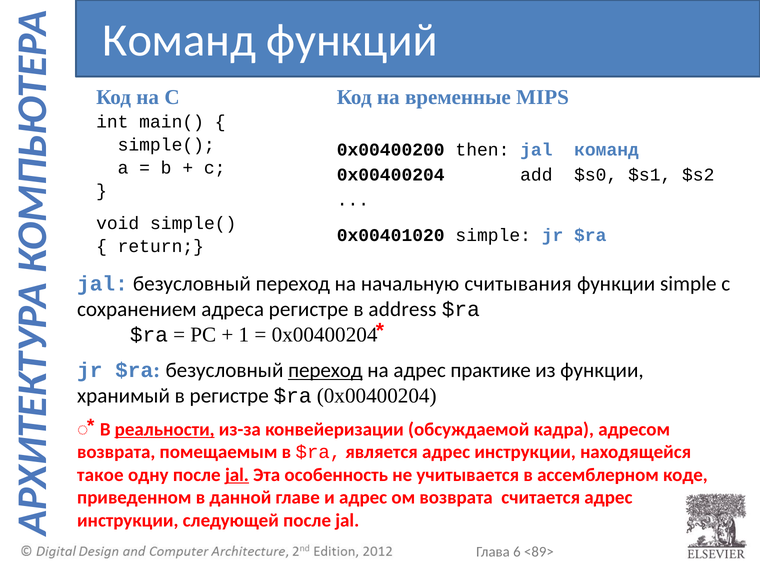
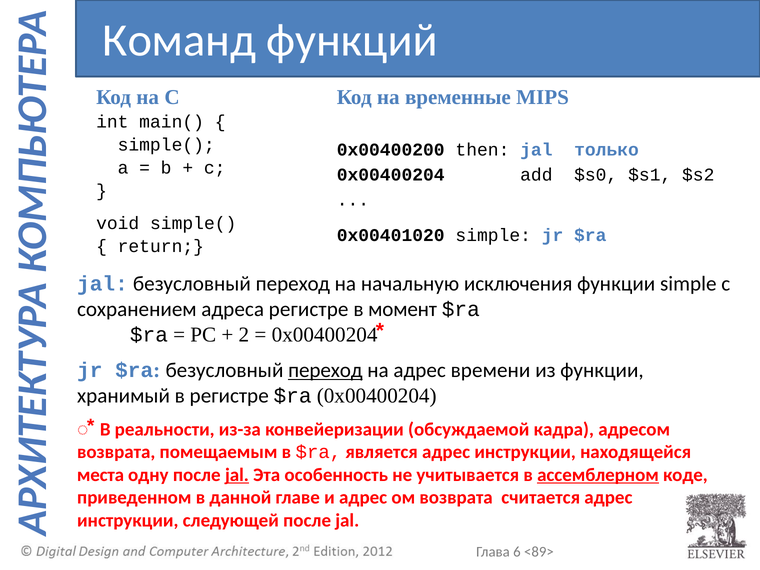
команд: команд -> только (607, 150)
считывания: считывания -> исключения (518, 284)
address: address -> момент (403, 309)
1: 1 -> 2 (244, 335)
практике: практике -> времени (491, 370)
реальности underline: present -> none (165, 429)
такое: такое -> места (101, 475)
ассемблерном underline: none -> present (598, 475)
